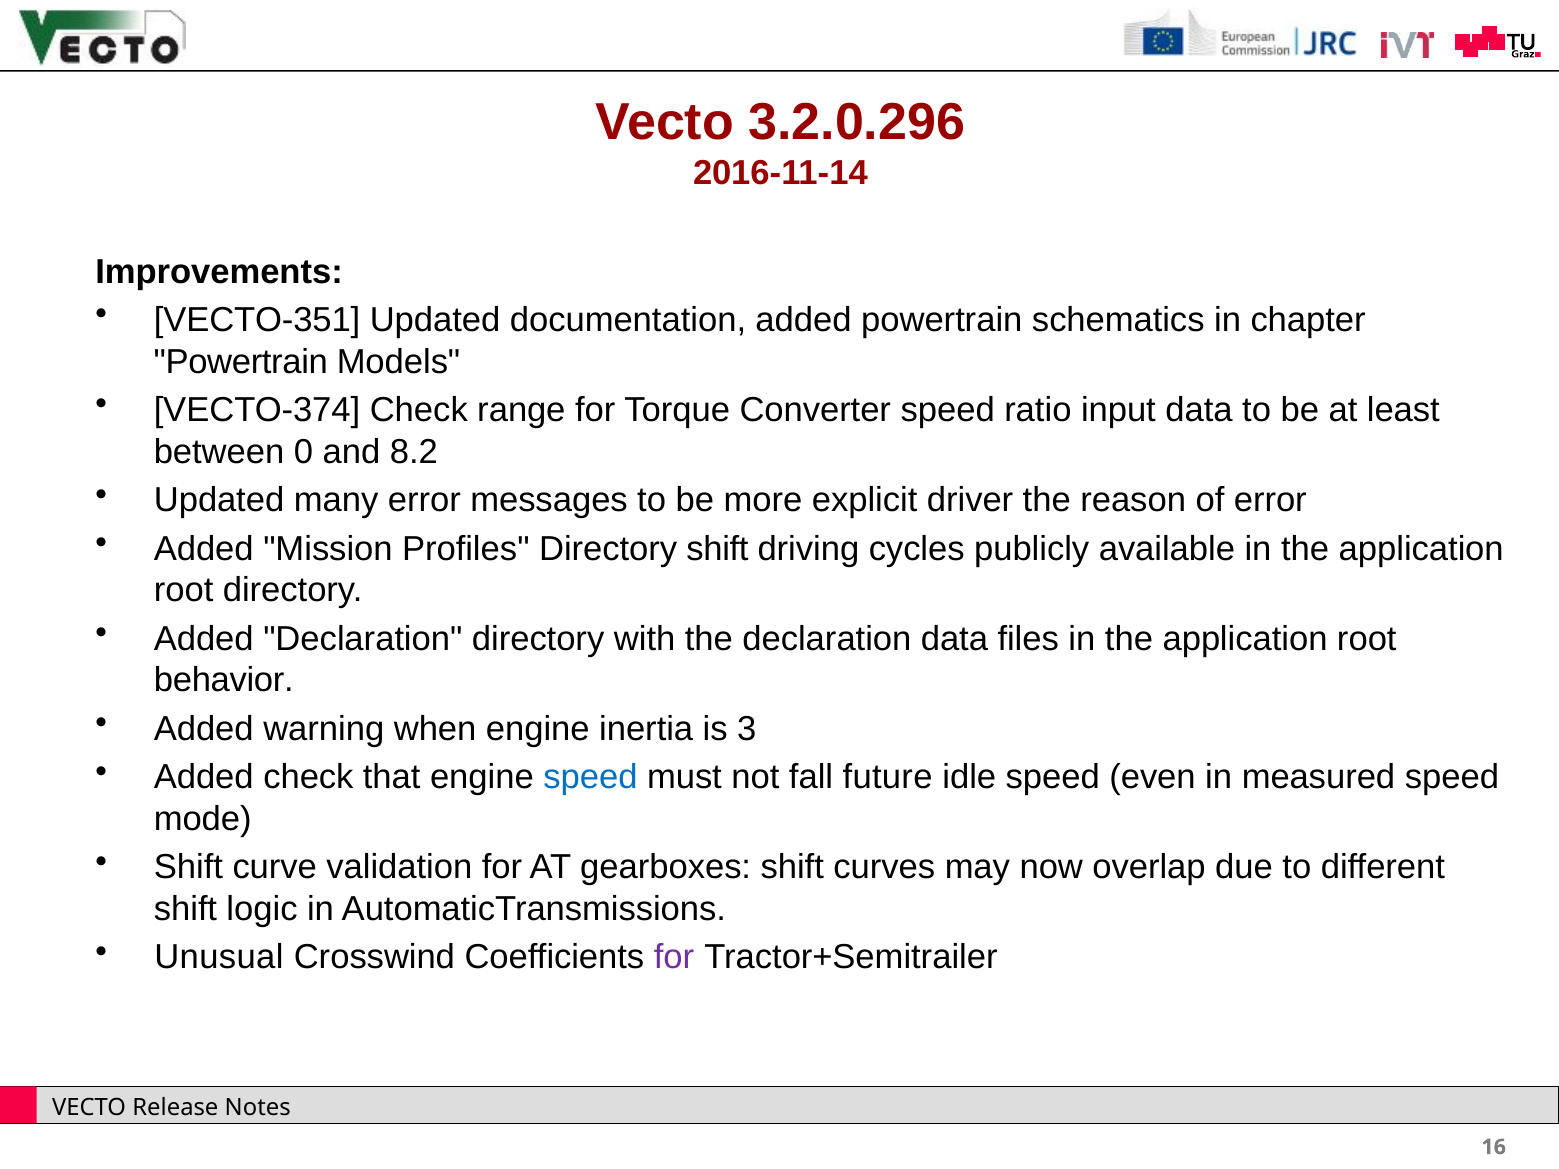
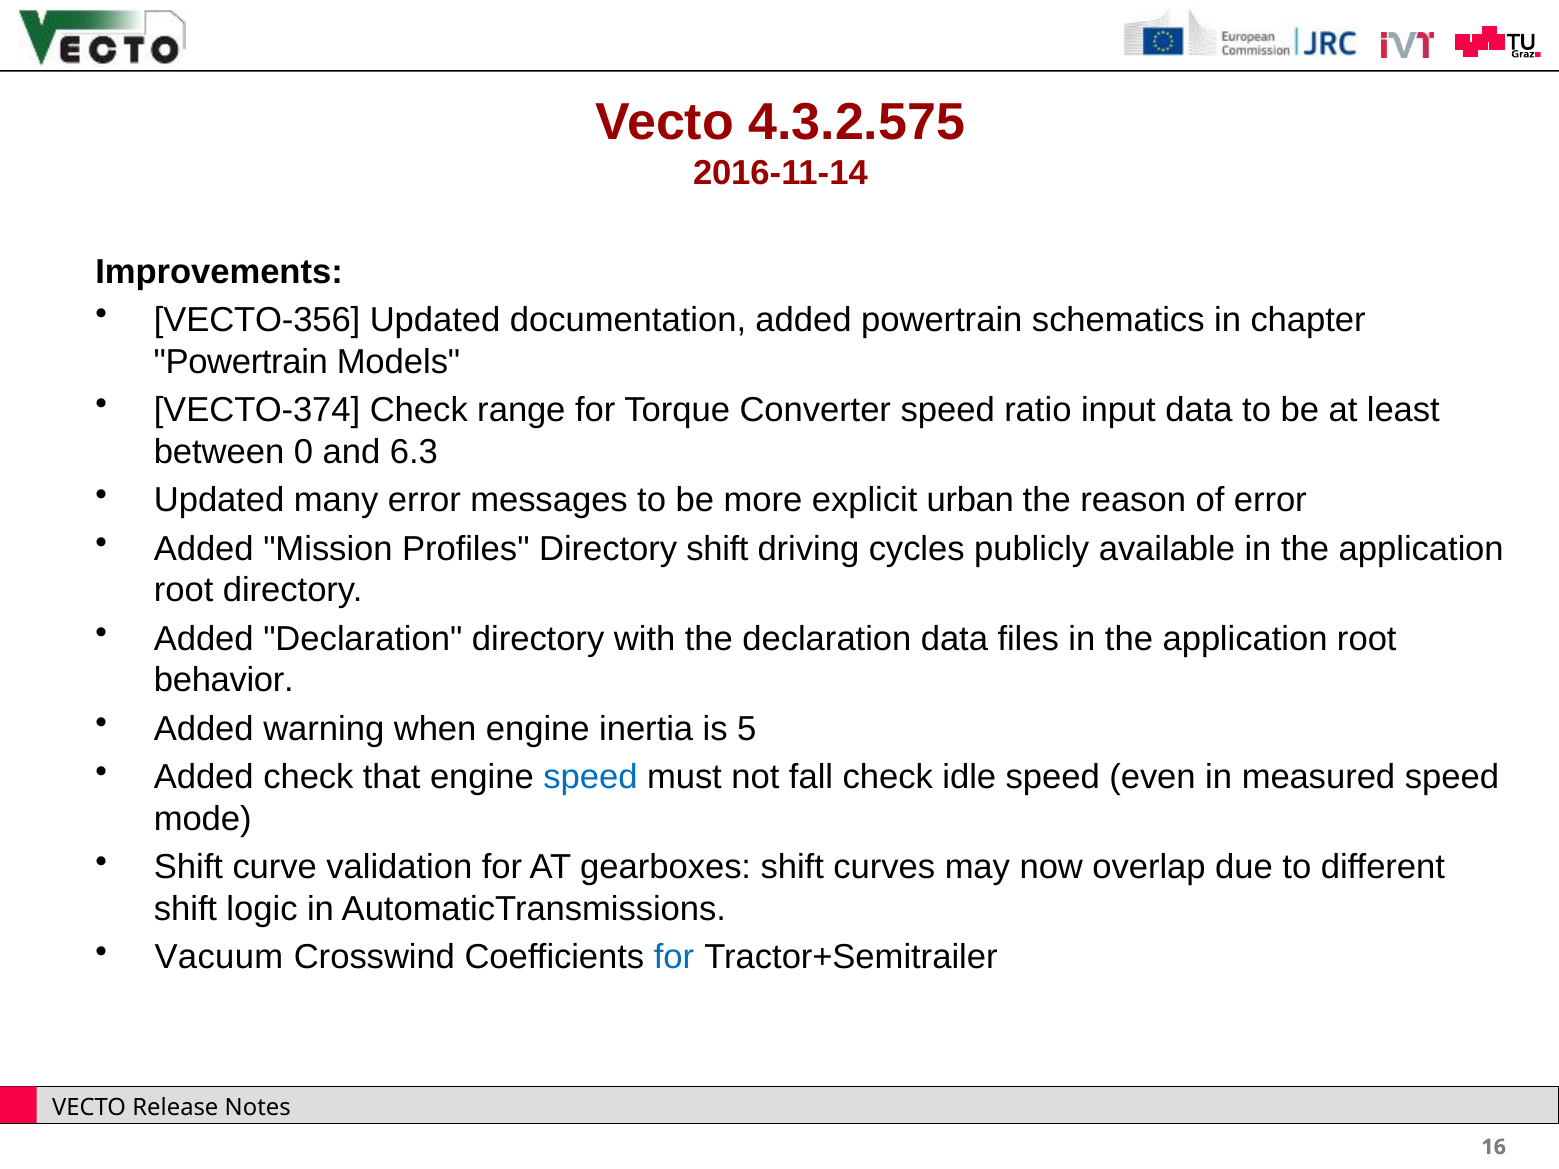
3.2.0.296: 3.2.0.296 -> 4.3.2.575 (857, 122)
VECTO-351: VECTO-351 -> VECTO-356 (257, 320)
8.2: 8.2 -> 6.3 (414, 452)
driver: driver -> urban (970, 500)
3: 3 -> 5 (747, 729)
fall future: future -> check (888, 777)
Unusual: Unusual -> Vacuum (219, 958)
for colour: purple -> blue (674, 958)
